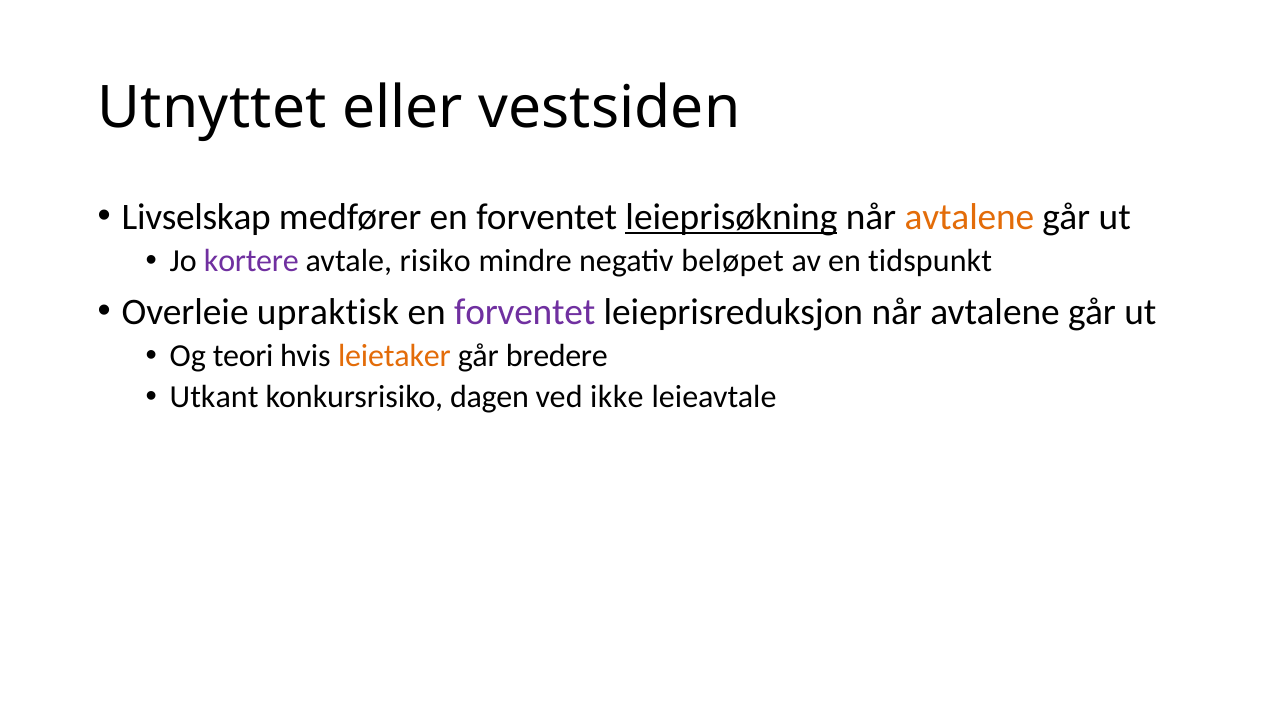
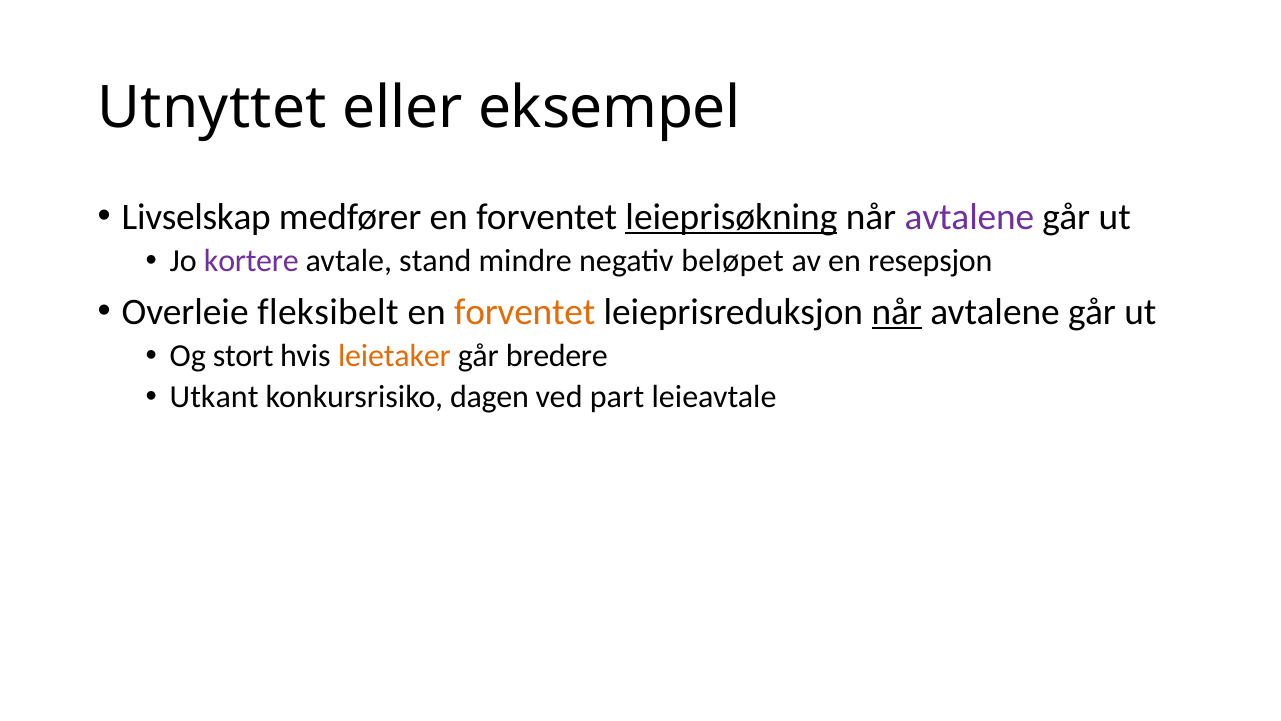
vestsiden: vestsiden -> eksempel (610, 108)
avtalene colour: orange -> purple (969, 217)
risiko: risiko -> stand (435, 261)
tidspunkt: tidspunkt -> resepsjon (930, 261)
upraktisk: upraktisk -> fleksibelt (328, 312)
forventet colour: purple -> orange (525, 312)
når underline: none -> present (897, 312)
teori: teori -> stort (243, 356)
ikke: ikke -> part (617, 397)
